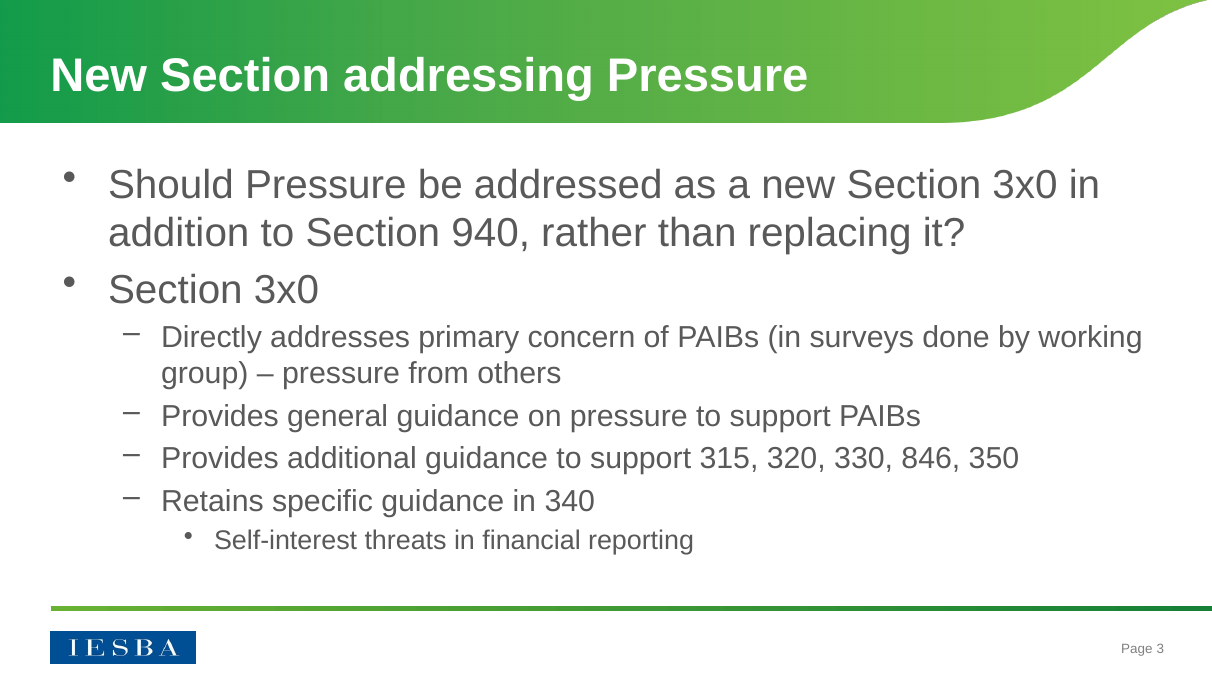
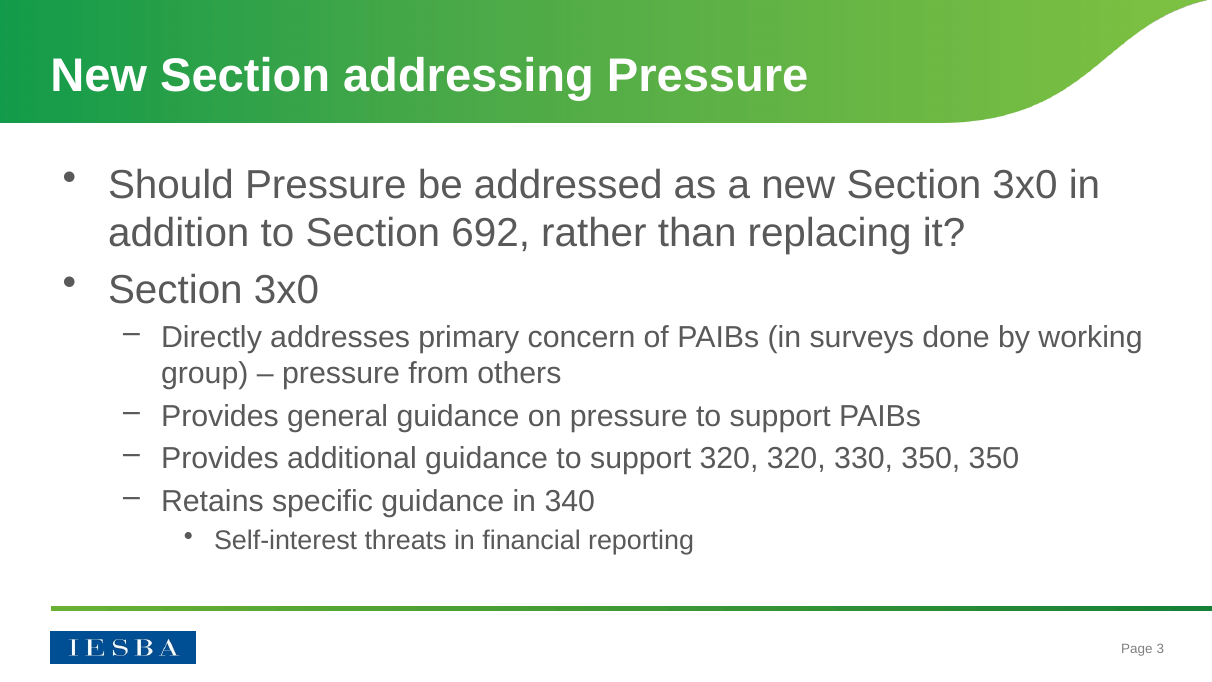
940: 940 -> 692 (491, 233)
support 315: 315 -> 320 (729, 459)
330 846: 846 -> 350 (931, 459)
